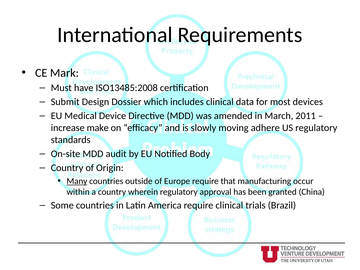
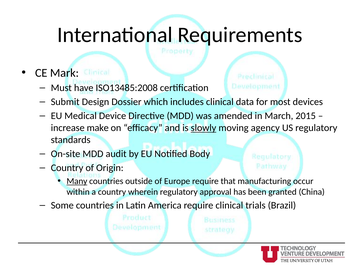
2011: 2011 -> 2015 (306, 116)
slowly underline: none -> present (204, 128)
adhere: adhere -> agency (265, 128)
